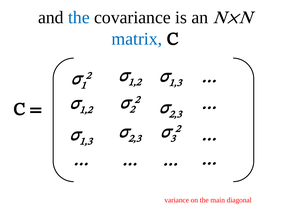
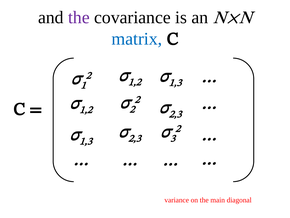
the colour: blue -> purple (79, 17)
